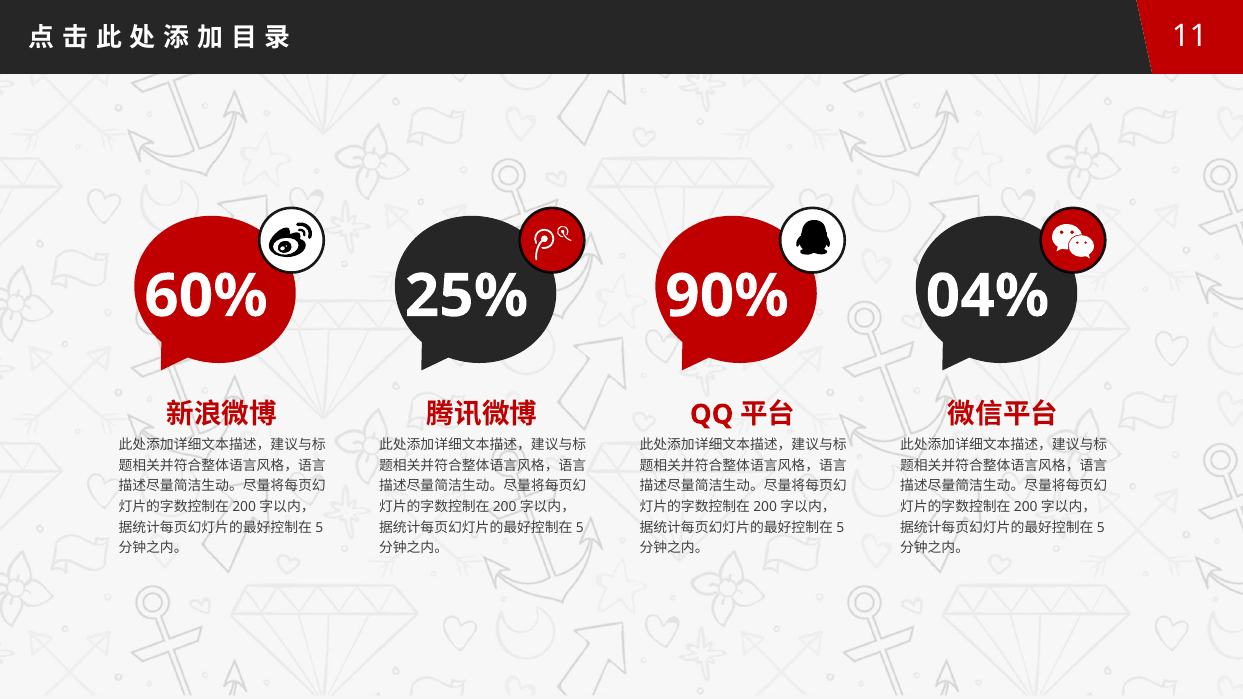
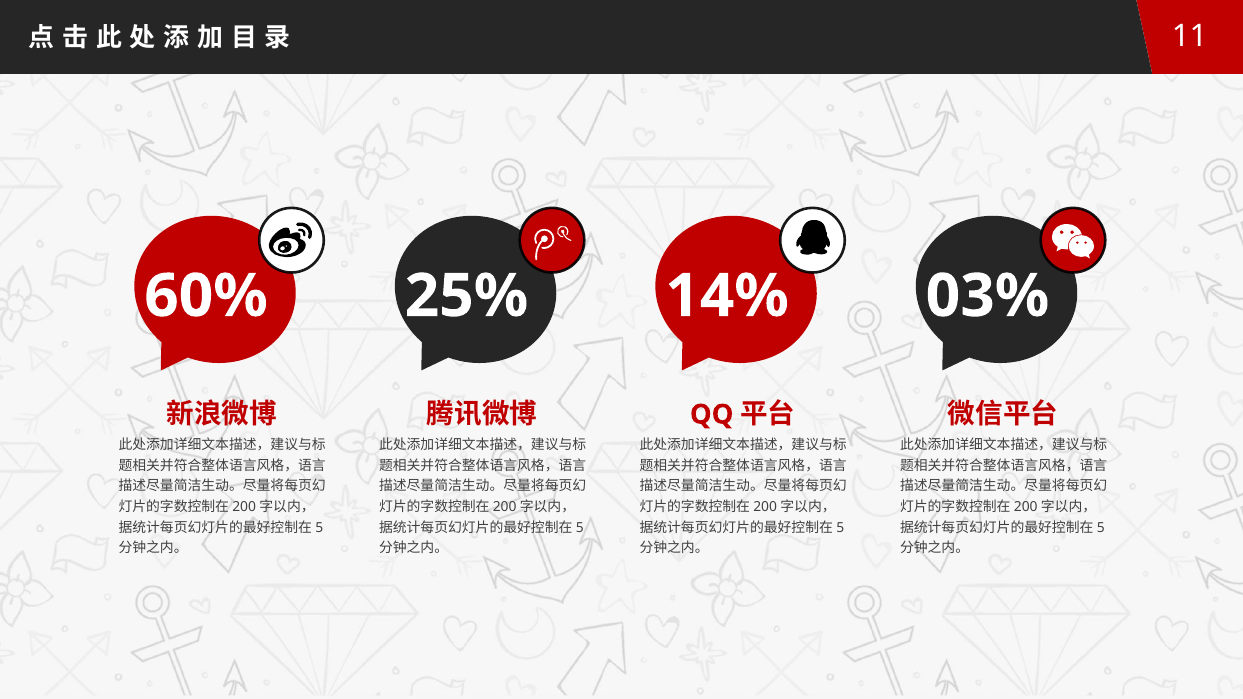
90%: 90% -> 14% (727, 296)
04%: 04% -> 03% (987, 296)
